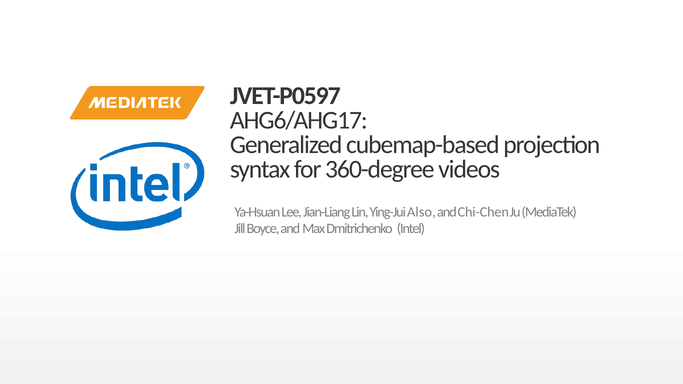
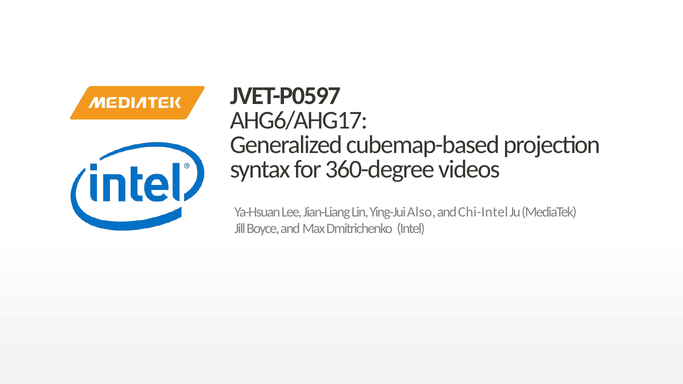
Chi-Chen: Chi-Chen -> Chi-Intel (483, 212)
